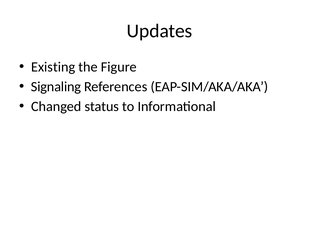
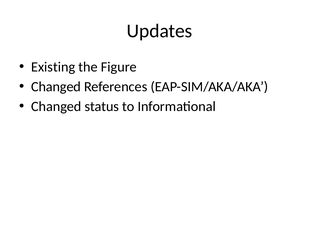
Signaling: Signaling -> Changed (56, 87)
